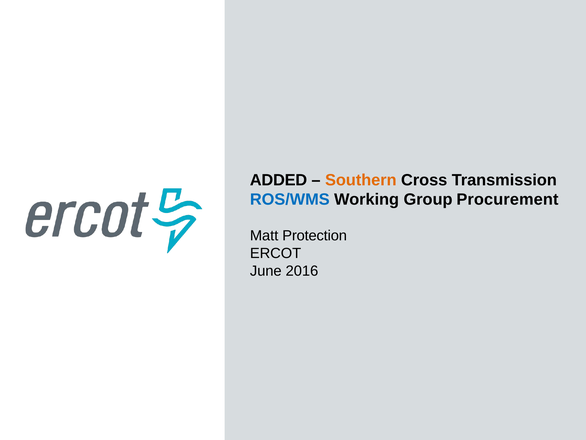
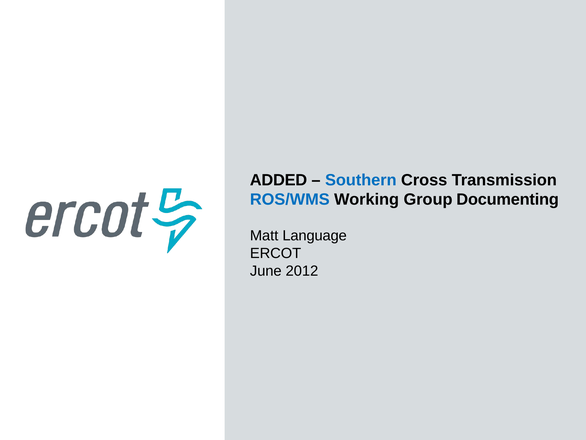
Southern colour: orange -> blue (361, 180)
Procurement: Procurement -> Documenting (508, 199)
Protection: Protection -> Language (315, 235)
2016: 2016 -> 2012 (302, 271)
